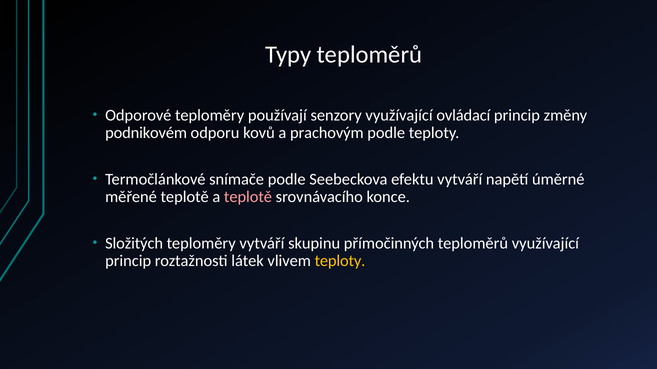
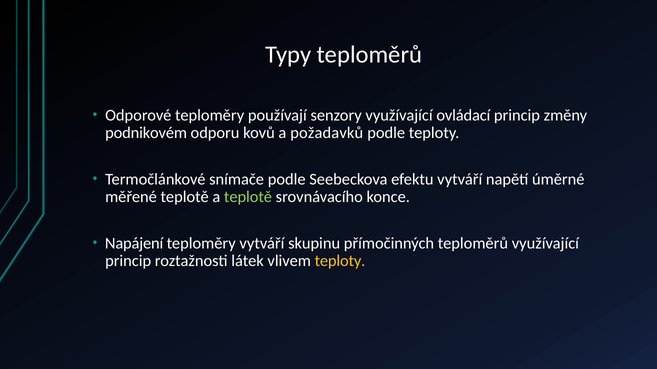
prachovým: prachovým -> požadavků (327, 133)
teplotě colour: pink -> light green (248, 197)
Složitých: Složitých -> Napájení (134, 244)
